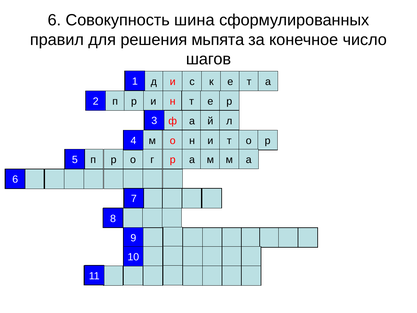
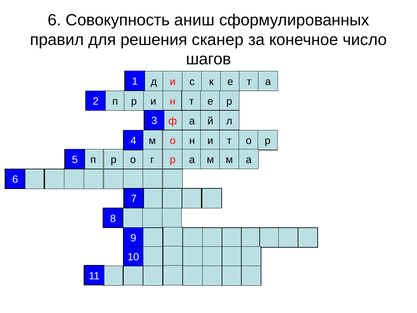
шина: шина -> аниш (194, 20)
мьпята: мьпята -> сканер (218, 40)
